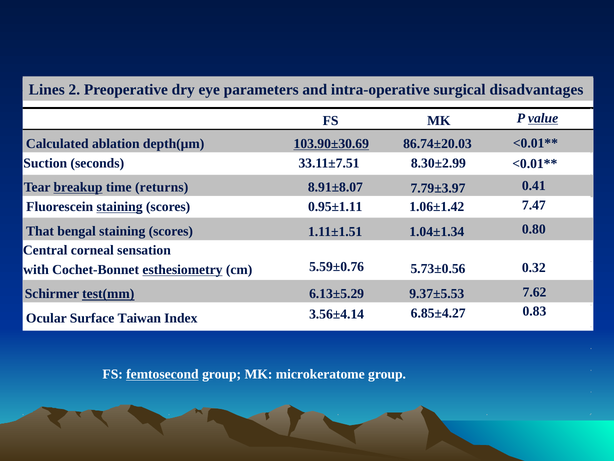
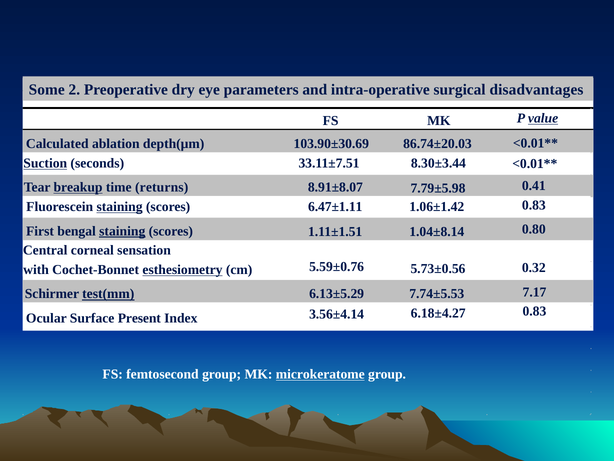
Lines: Lines -> Some (47, 89)
103.90±30.69 underline: present -> none (331, 144)
Suction underline: none -> present (45, 163)
8.30±2.99: 8.30±2.99 -> 8.30±3.44 (438, 163)
7.79±3.97: 7.79±3.97 -> 7.79±5.98 (438, 188)
7.47: 7.47 -> 0.83 (534, 205)
0.95±1.11: 0.95±1.11 -> 6.47±1.11 (335, 207)
That: That -> First (40, 231)
staining underline: none -> present (122, 231)
1.04±1.34: 1.04±1.34 -> 1.04±8.14 (437, 232)
7.62: 7.62 -> 7.17 (535, 292)
9.37±5.53: 9.37±5.53 -> 7.74±5.53 (437, 294)
Taiwan: Taiwan -> Present (139, 318)
6.85±4.27: 6.85±4.27 -> 6.18±4.27 (438, 313)
femtosecond underline: present -> none (162, 374)
microkeratome underline: none -> present (320, 374)
